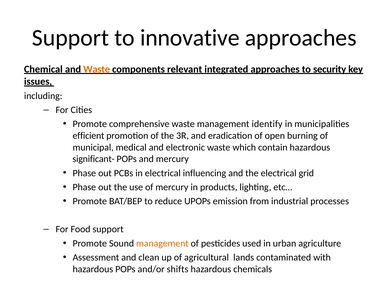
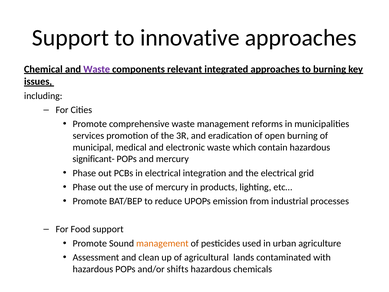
Waste colour: orange -> purple (97, 69)
to security: security -> burning (330, 69)
identify: identify -> reforms (267, 124)
efficient: efficient -> services (88, 136)
influencing: influencing -> integration (205, 173)
